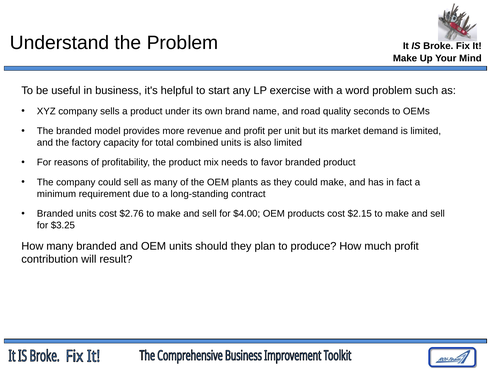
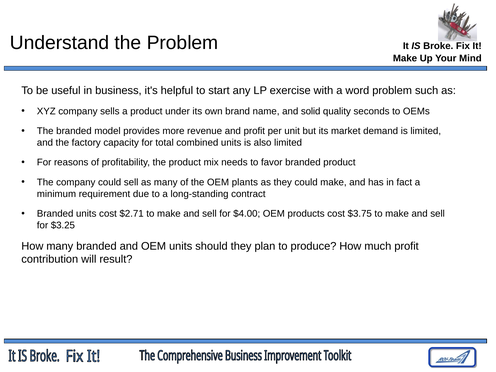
road: road -> solid (311, 111)
$2.76: $2.76 -> $2.71 (132, 214)
$2.15: $2.15 -> $3.75 (360, 214)
